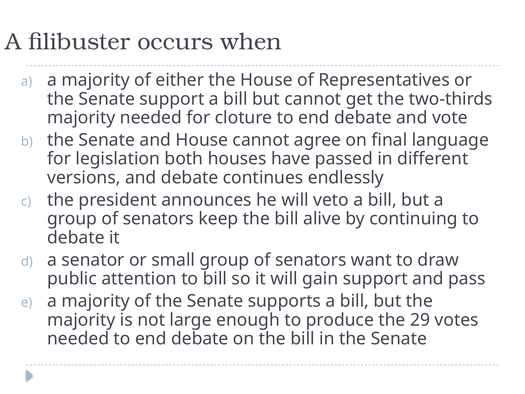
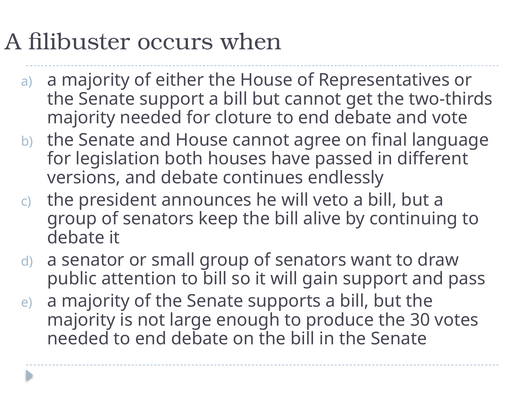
29: 29 -> 30 (420, 320)
